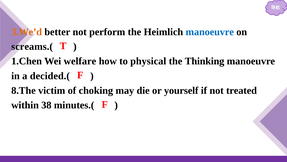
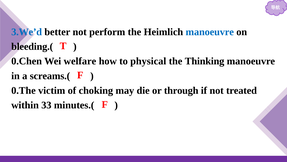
3.We’d colour: orange -> blue (27, 32)
screams.(: screams.( -> bleeding.( (32, 46)
1.Chen: 1.Chen -> 0.Chen (27, 61)
decided.(: decided.( -> screams.( (50, 76)
8.The: 8.The -> 0.The (23, 90)
yourself: yourself -> through (181, 90)
38: 38 -> 33 (46, 105)
